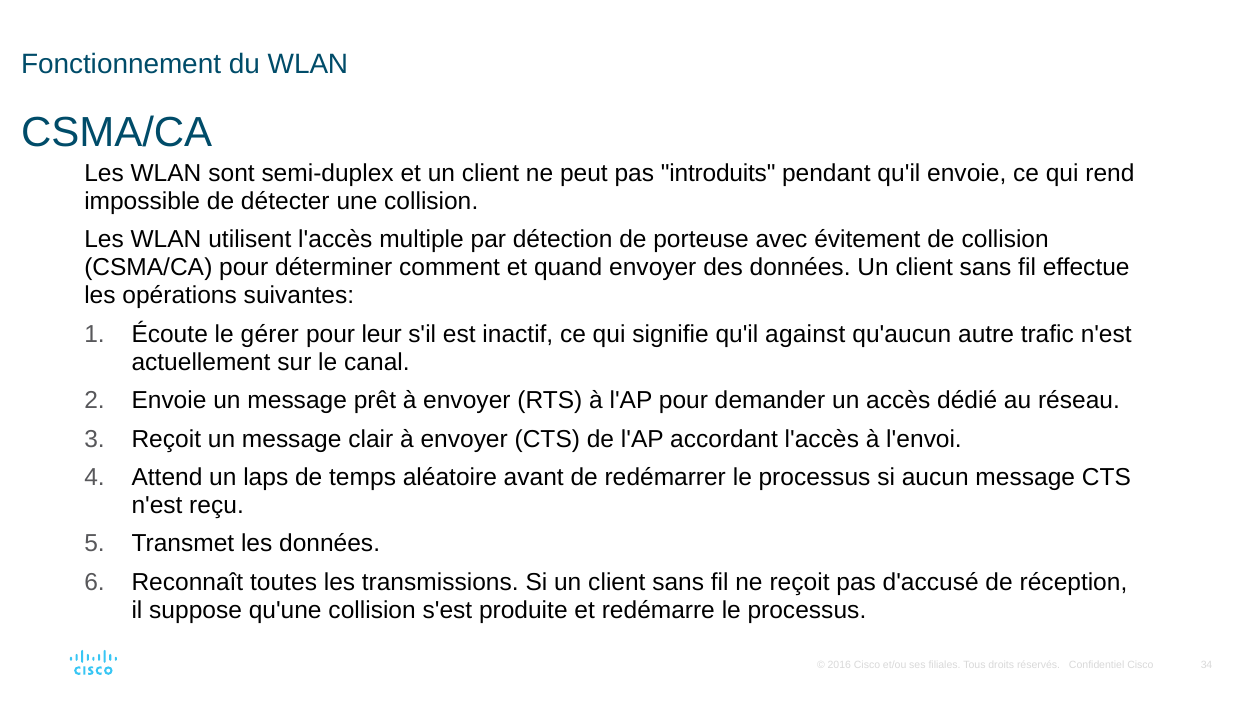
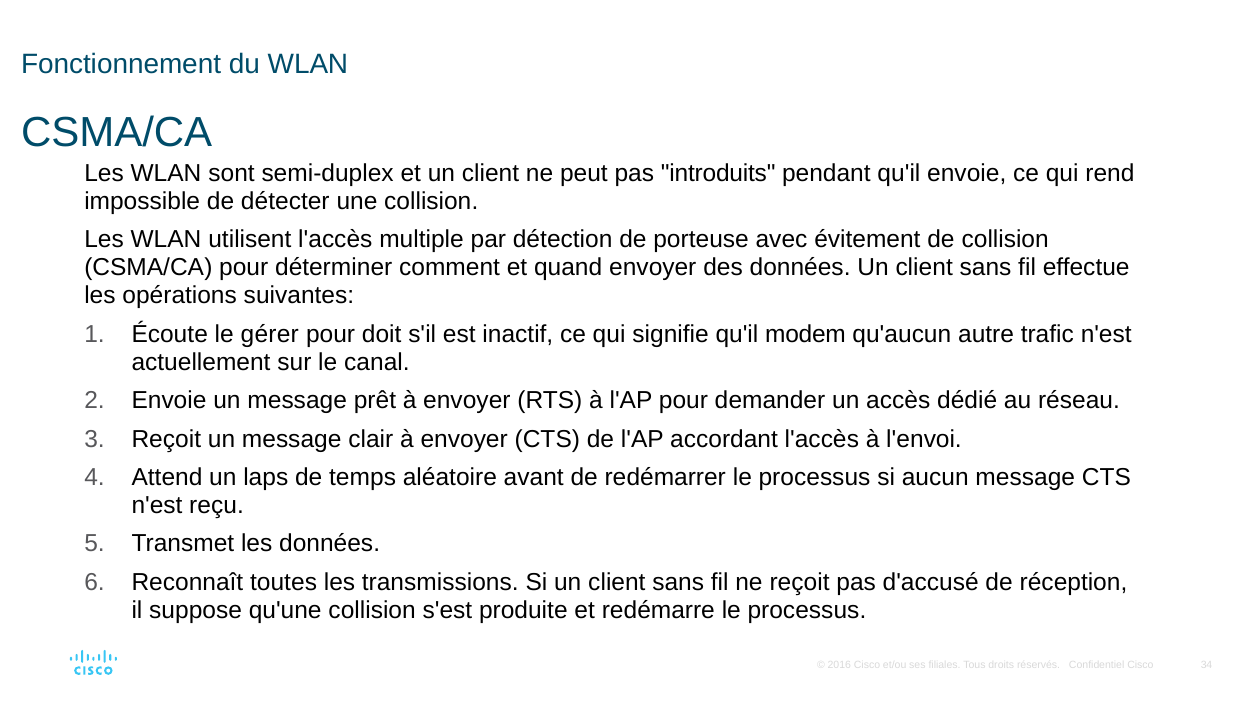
leur: leur -> doit (382, 334)
against: against -> modem (806, 334)
